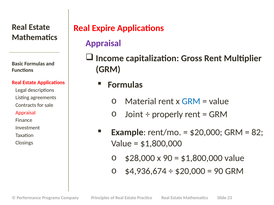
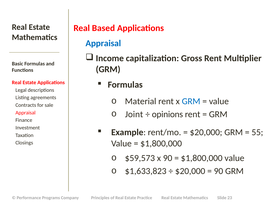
Expire: Expire -> Based (103, 28)
Appraisal colour: purple -> blue (103, 43)
properly: properly -> opinions (167, 114)
82: 82 -> 55 (257, 133)
$28,000: $28,000 -> $59,573 (140, 159)
$4,936,674: $4,936,674 -> $1,633,823 (146, 172)
